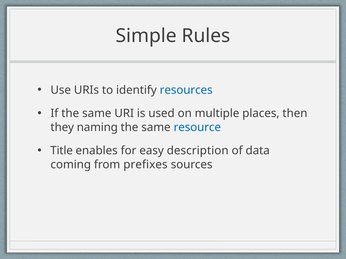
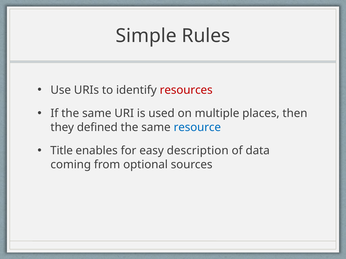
resources colour: blue -> red (186, 90)
naming: naming -> defined (97, 127)
prefixes: prefixes -> optional (146, 165)
